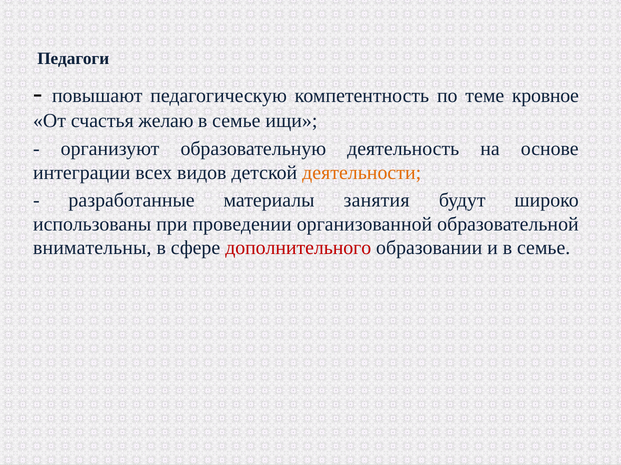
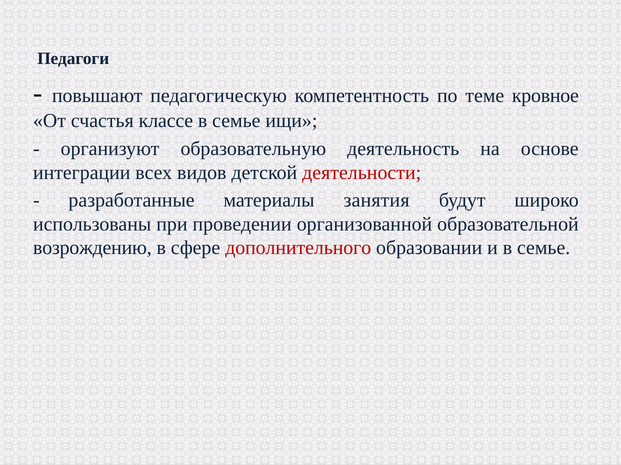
желаю: желаю -> классе (166, 121)
деятельности colour: orange -> red (362, 173)
внимательны: внимательны -> возрождению (92, 248)
